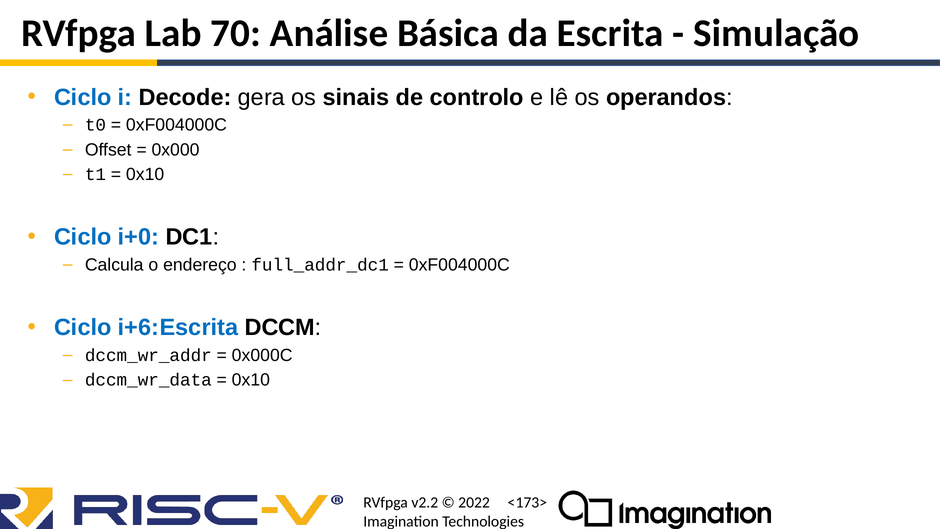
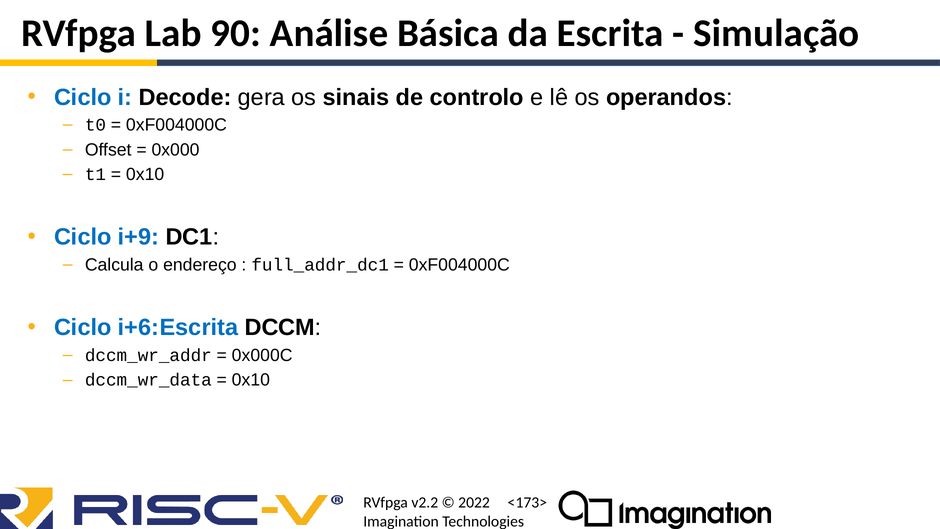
70: 70 -> 90 (236, 33)
i+0: i+0 -> i+9 (138, 237)
